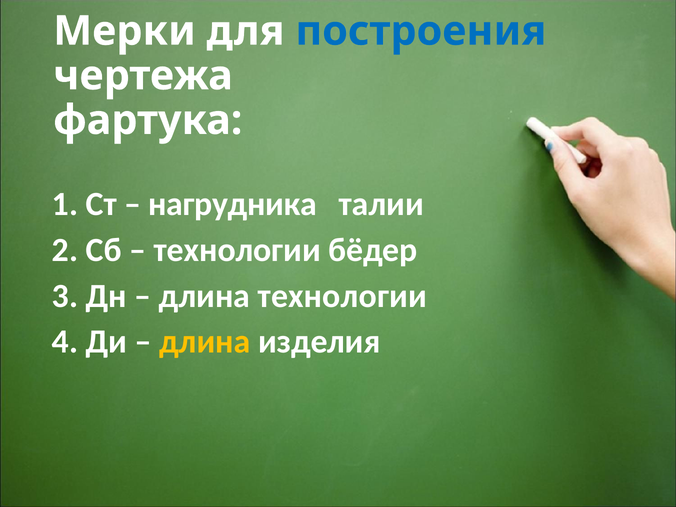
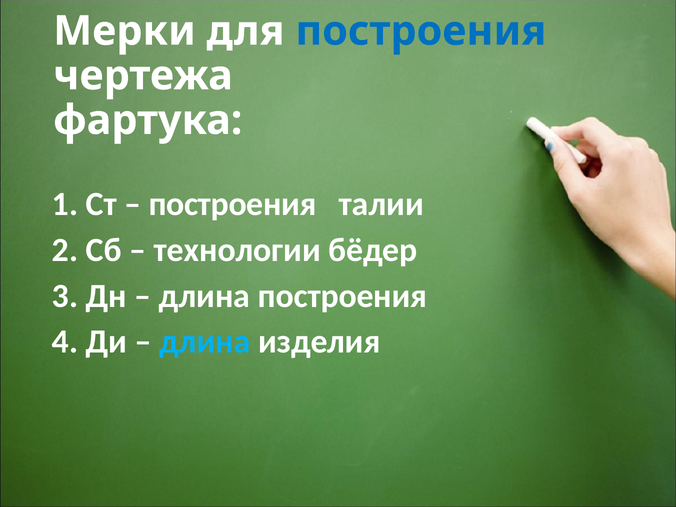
нагрудника: нагрудника -> построения (233, 204)
длина технологии: технологии -> построения (342, 296)
длина colour: yellow -> light blue (205, 342)
